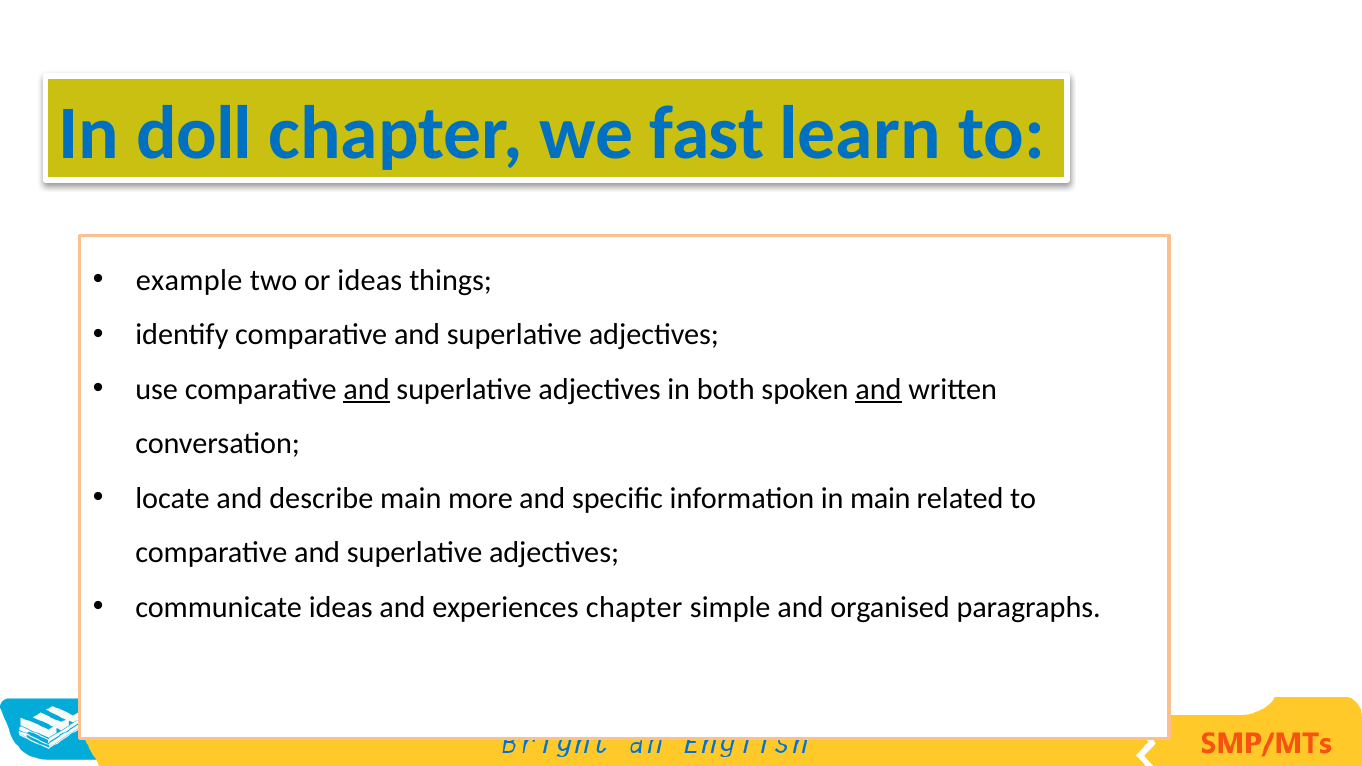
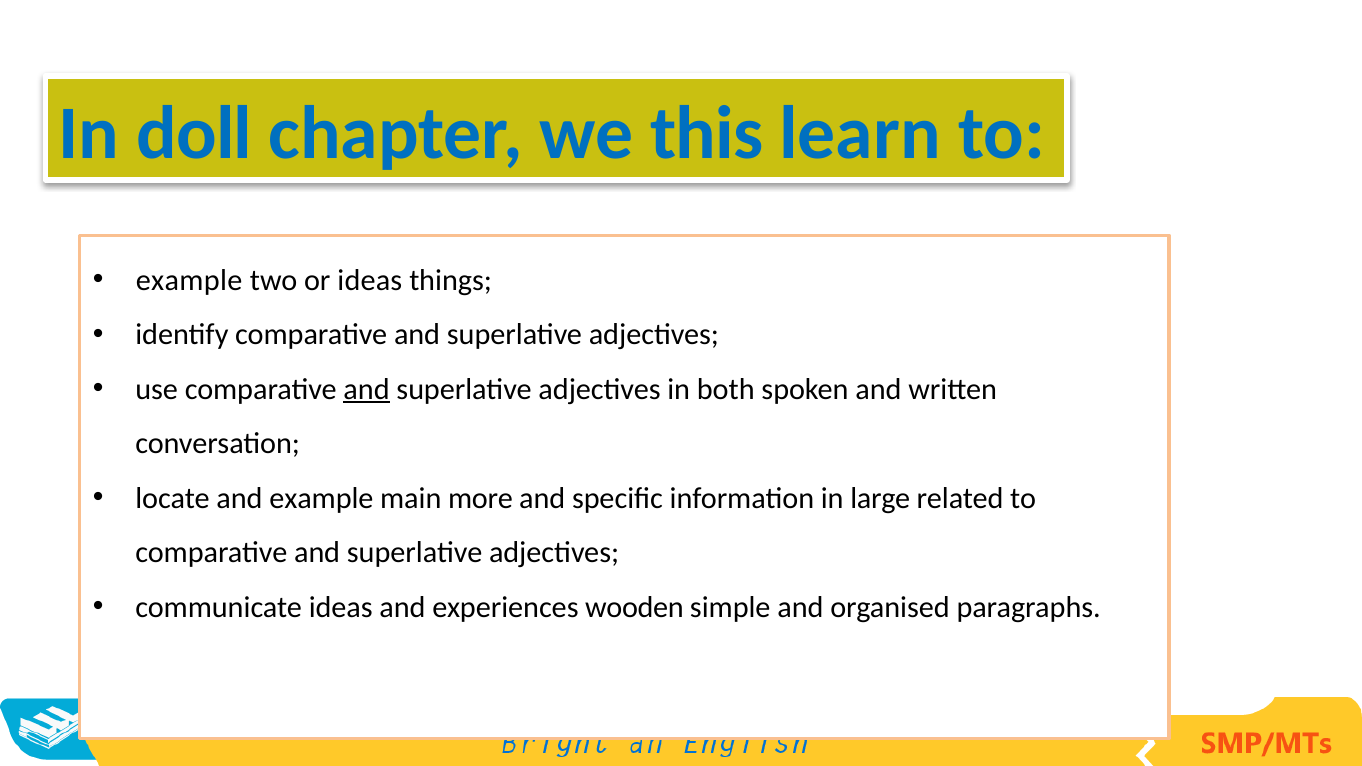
fast: fast -> this (707, 133)
and underline: present -> none (878, 389)
and describe: describe -> example (321, 498)
in main: main -> large (880, 498)
experiences chapter: chapter -> wooden (634, 607)
